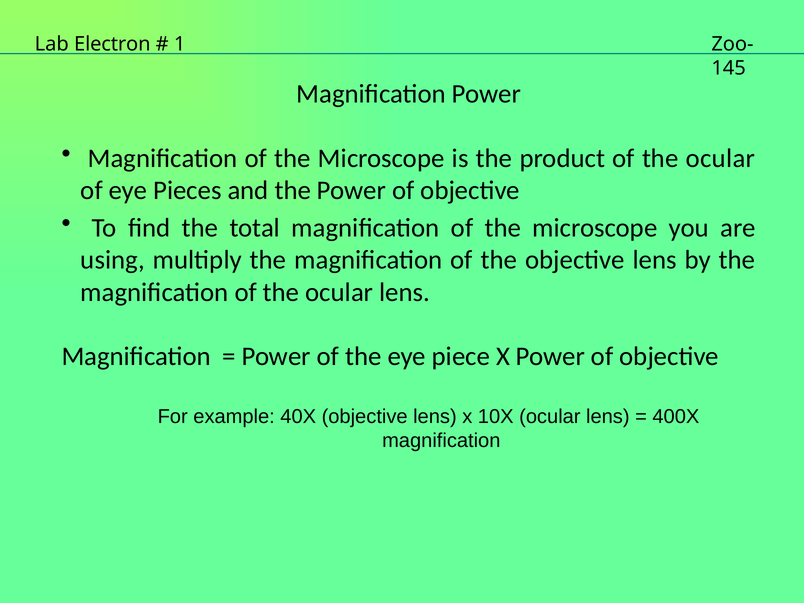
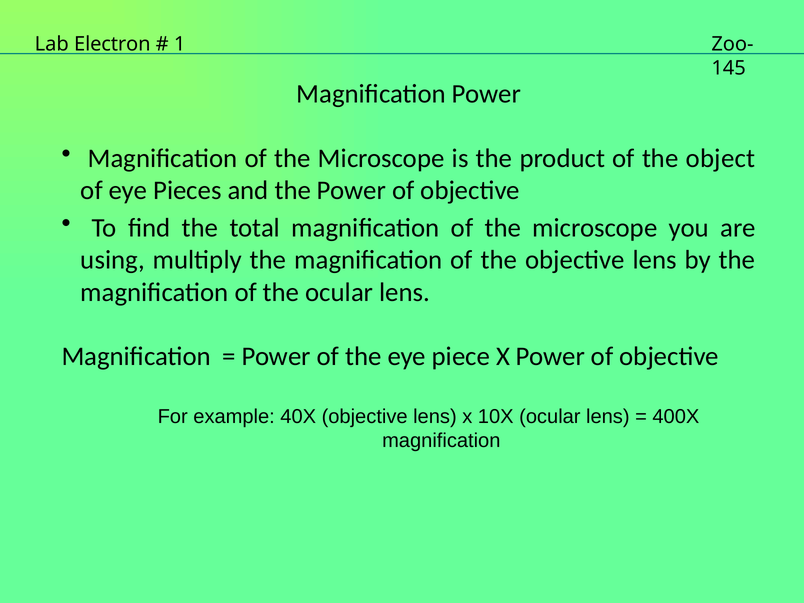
product of the ocular: ocular -> object (720, 158)
